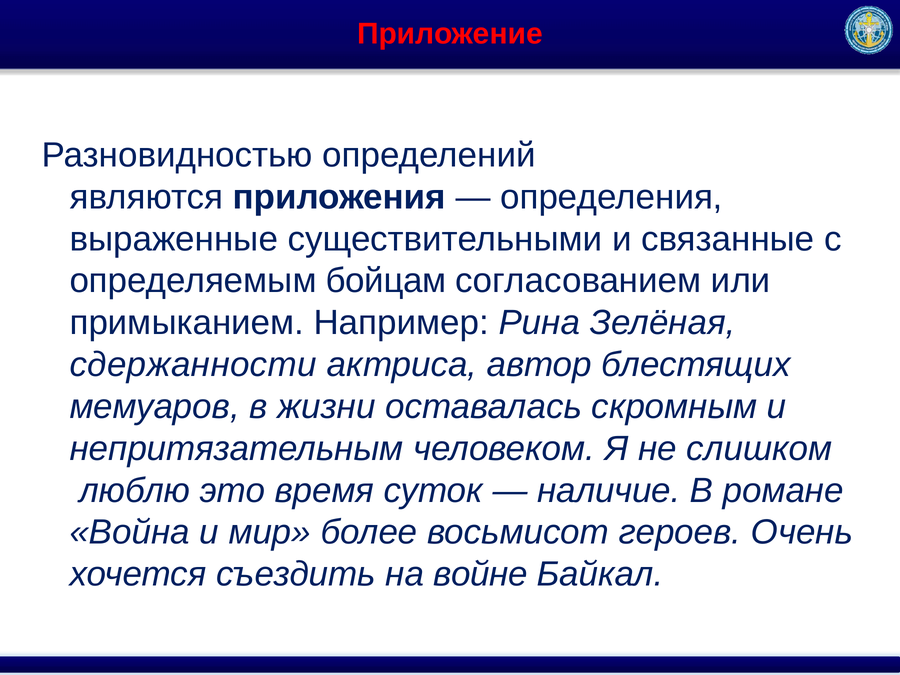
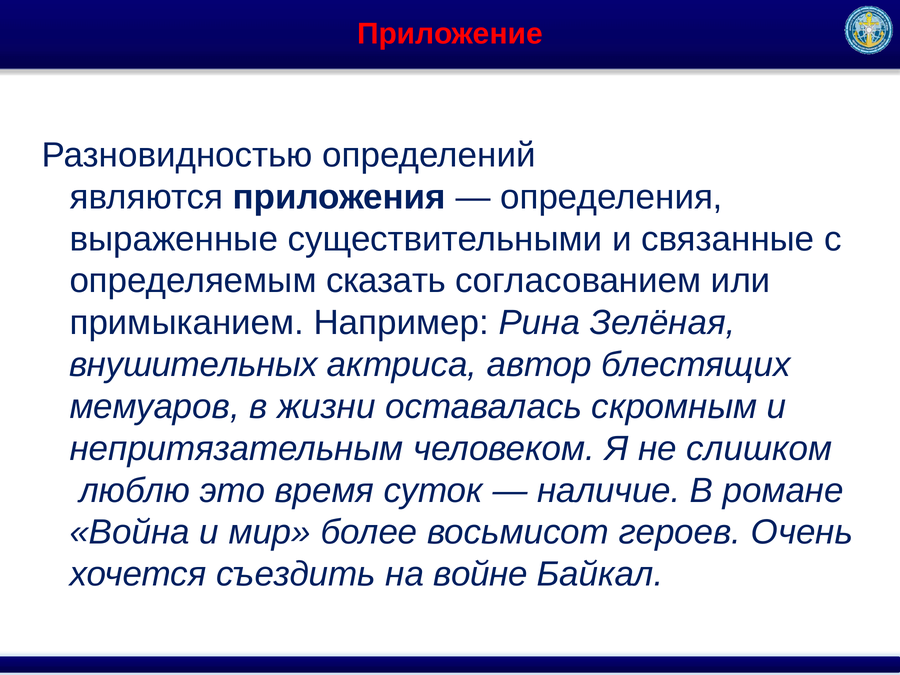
бойцам: бойцам -> сказать (386, 281)
сдержанности: сдержанности -> внушительных (194, 365)
